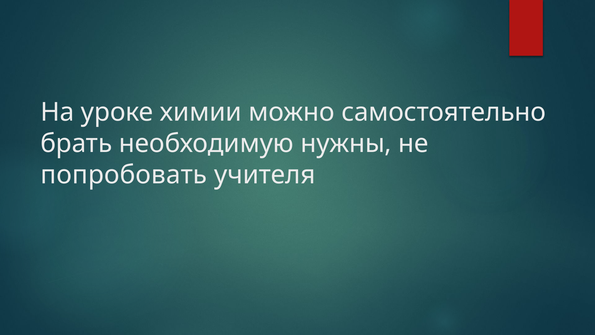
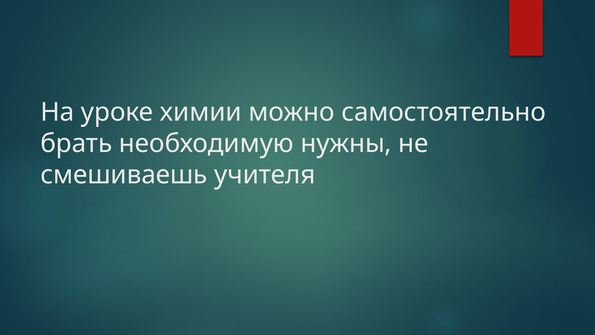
попробовать: попробовать -> смешиваешь (124, 175)
